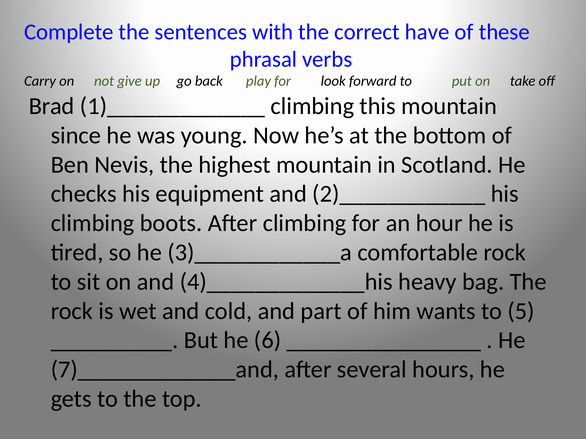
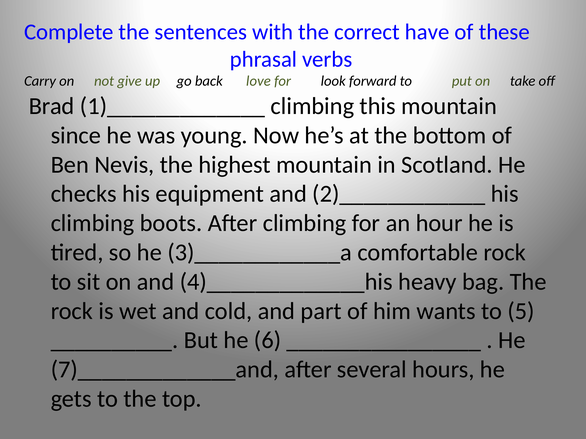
play: play -> love (258, 81)
